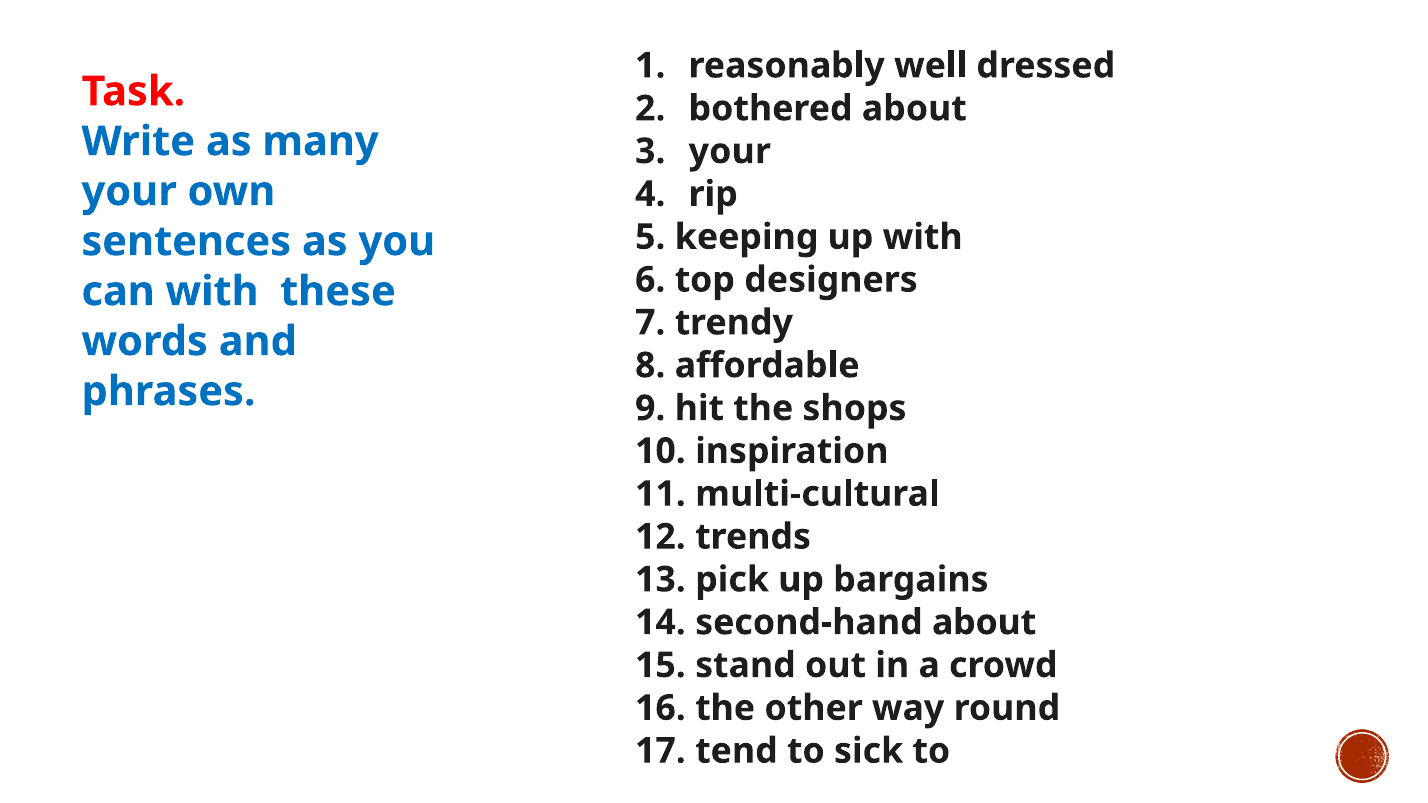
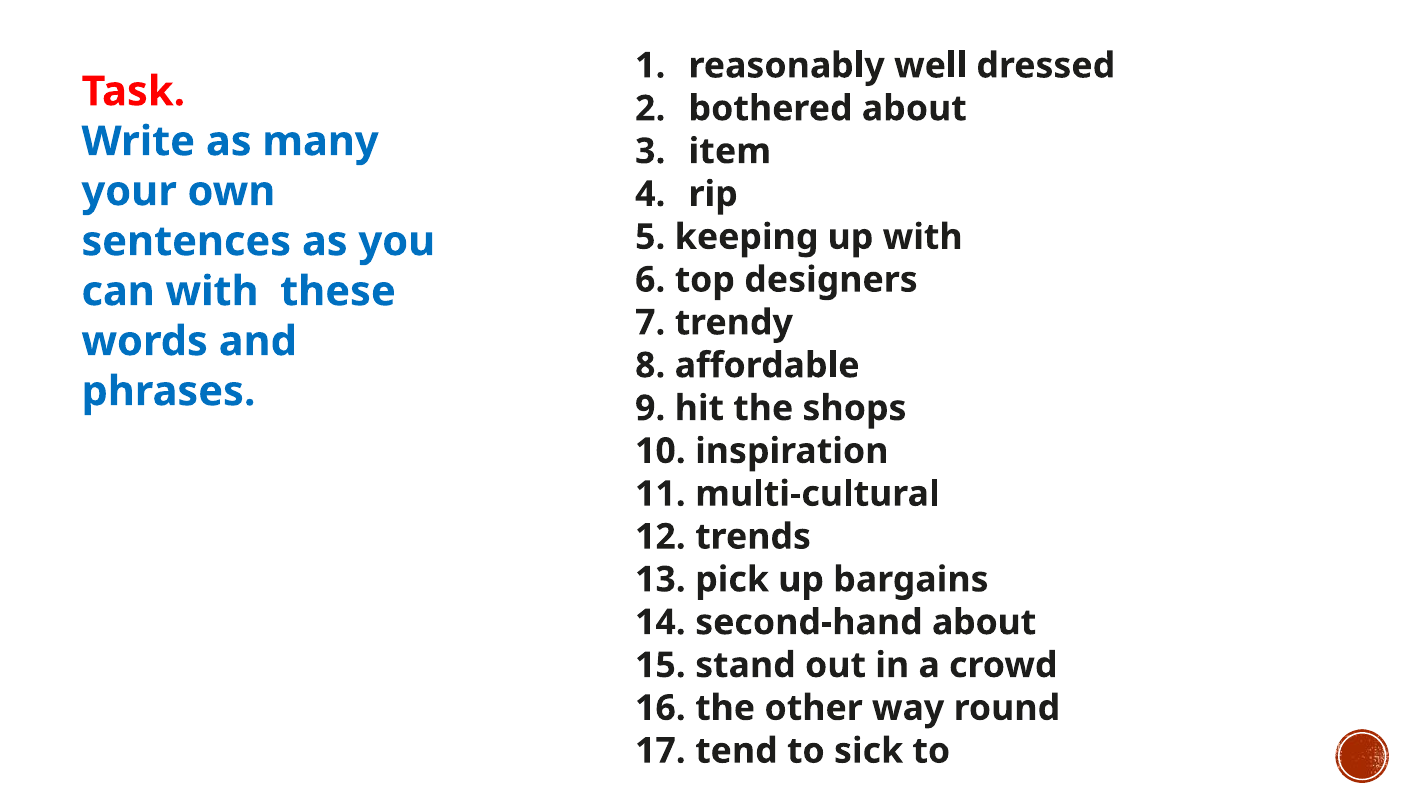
your: your -> item (730, 151)
